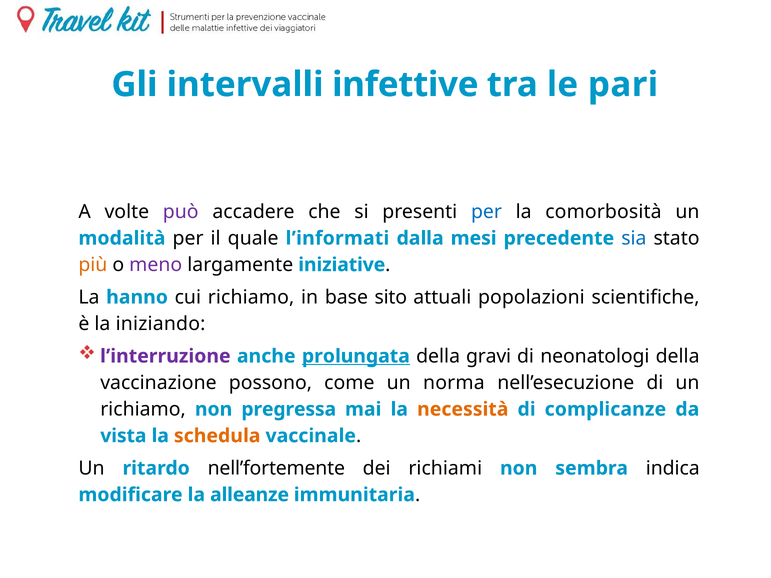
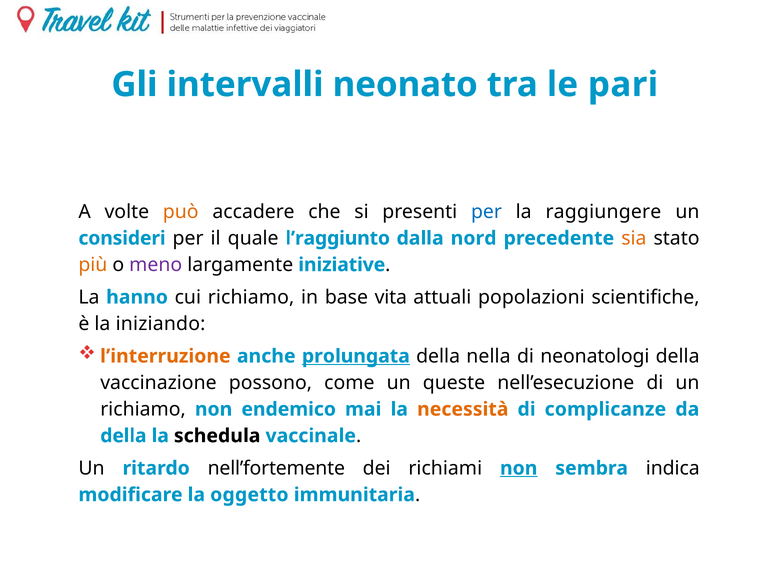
infettive: infettive -> neonato (405, 85)
può colour: purple -> orange (181, 212)
comorbosità: comorbosità -> raggiungere (603, 212)
modalità: modalità -> consideri (122, 238)
l’informati: l’informati -> l’raggiunto (338, 238)
mesi: mesi -> nord (474, 238)
sia colour: blue -> orange (634, 238)
sito: sito -> vita (391, 297)
l’interruzione colour: purple -> orange (165, 356)
gravi: gravi -> nella (488, 356)
norma: norma -> queste (454, 383)
pregressa: pregressa -> endemico (289, 409)
vista: vista -> della (123, 436)
schedula colour: orange -> black (217, 436)
non underline: none -> present (519, 468)
alleanze: alleanze -> oggetto (249, 495)
